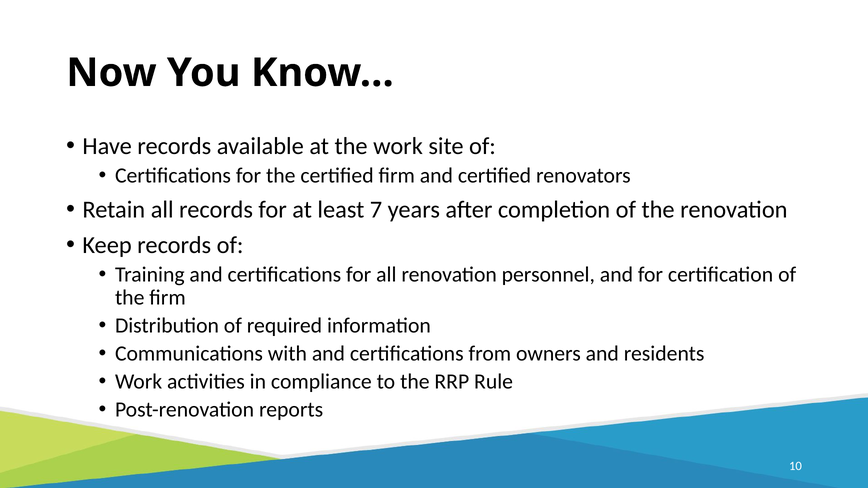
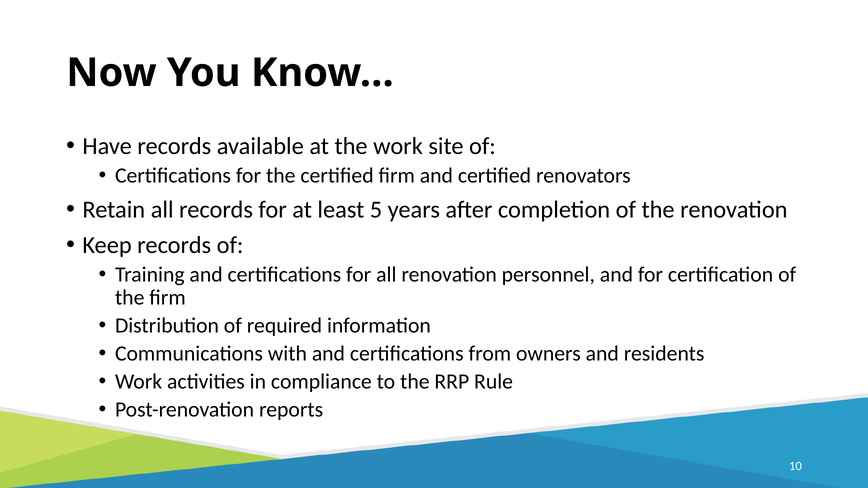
7: 7 -> 5 (376, 210)
